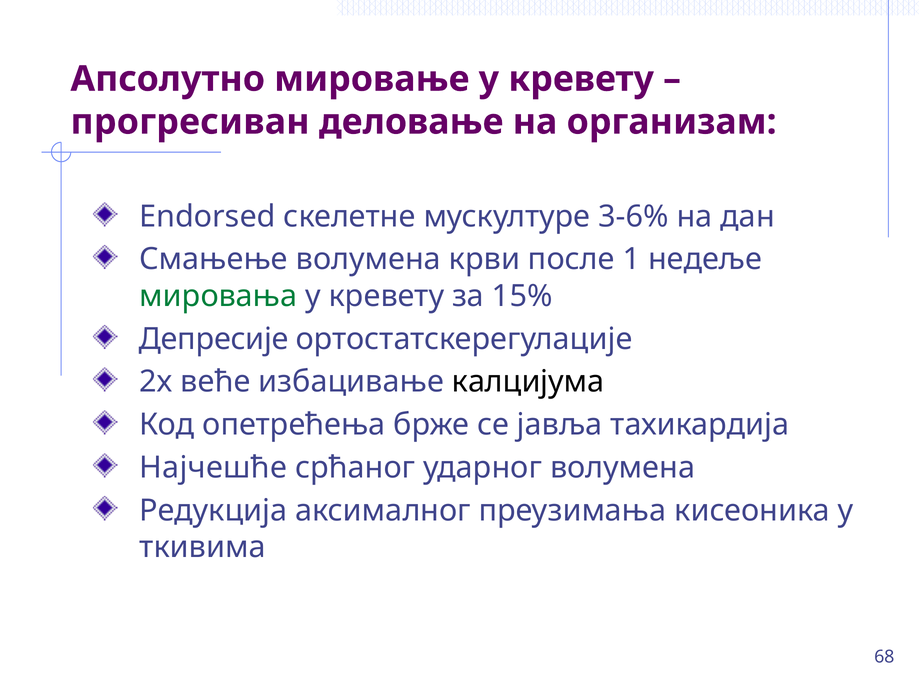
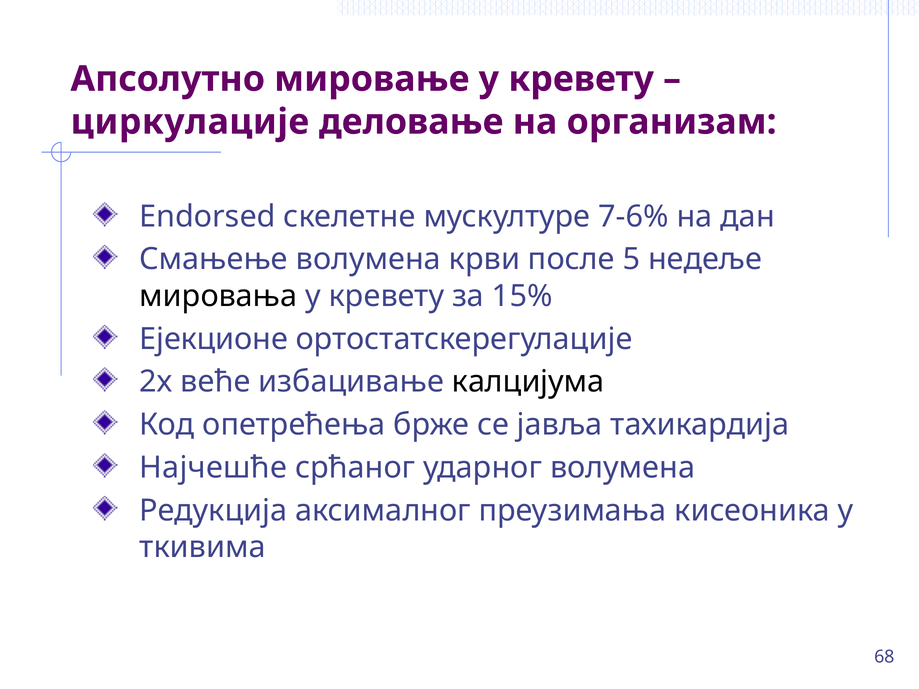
прогресиван: прогресиван -> циркулације (190, 122)
3-6%: 3-6% -> 7-6% (634, 217)
1: 1 -> 5 (631, 259)
мировања colour: green -> black (218, 296)
Депресије: Депресије -> Ејекционе (214, 339)
